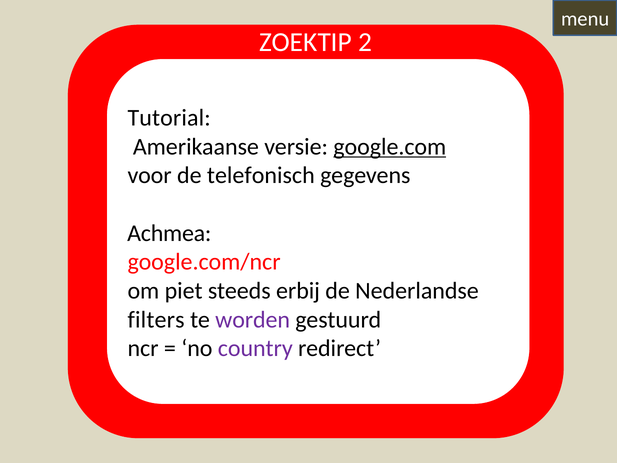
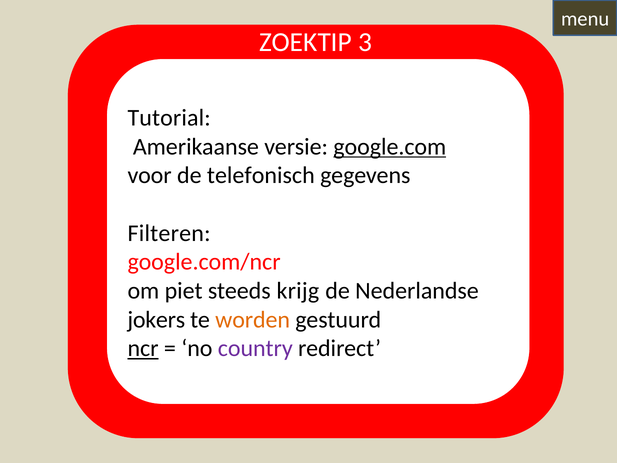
2: 2 -> 3 (365, 42)
Achmea: Achmea -> Filteren (169, 233)
erbij: erbij -> krijg (298, 291)
filters: filters -> jokers (156, 319)
worden colour: purple -> orange (253, 319)
ncr underline: none -> present (143, 348)
